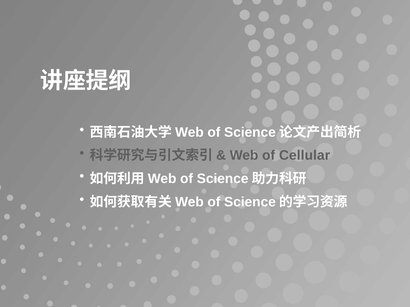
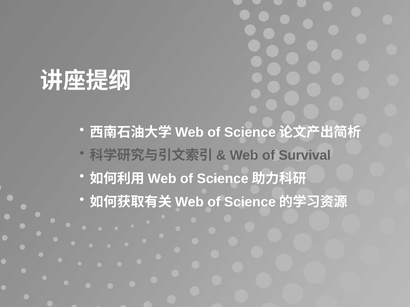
Cellular: Cellular -> Survival (305, 156)
